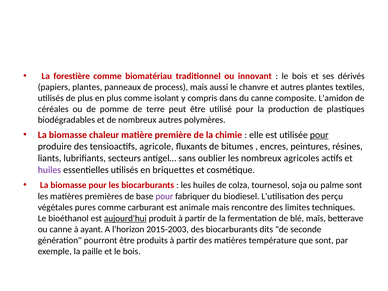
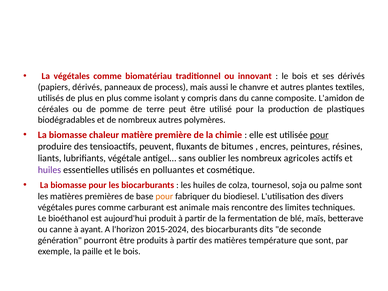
La forestière: forestière -> végétales (72, 76)
papiers plantes: plantes -> dérivés (87, 87)
agricole: agricole -> peuvent (157, 147)
secteurs: secteurs -> végétale (124, 158)
briquettes: briquettes -> polluantes (173, 170)
pour colour: purple -> orange (164, 196)
perçu: perçu -> divers (332, 196)
aujourd'hui underline: present -> none (125, 218)
2015-2003: 2015-2003 -> 2015-2024 (168, 229)
